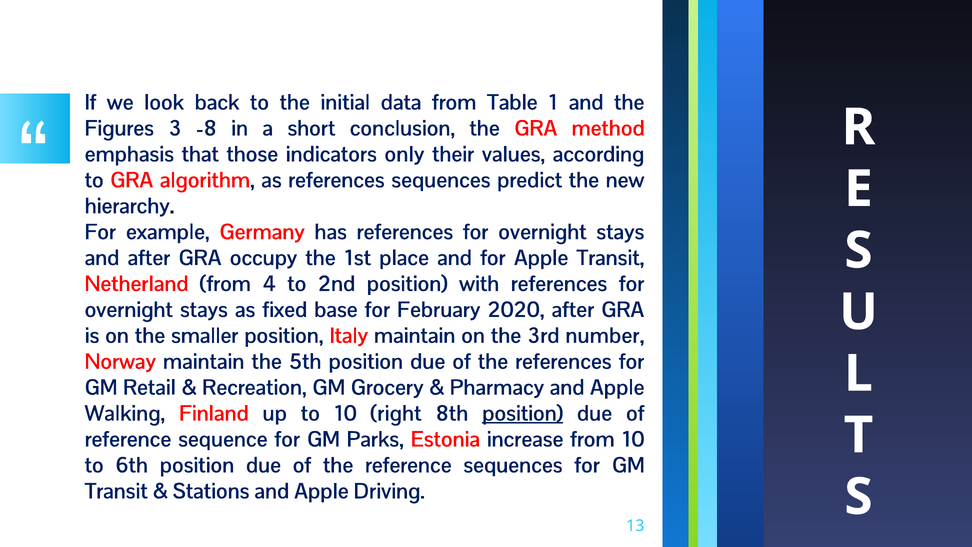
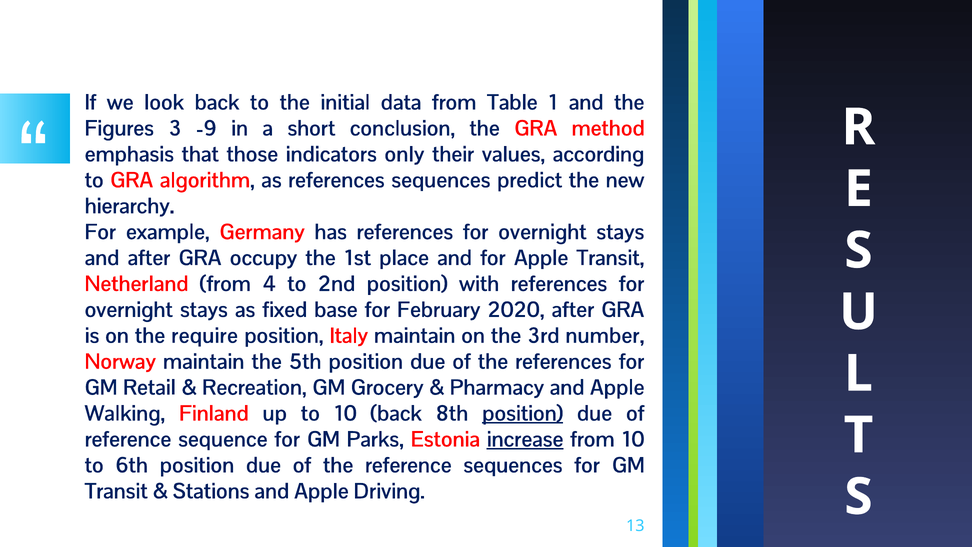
-8: -8 -> -9 (206, 128)
smaller: smaller -> require (205, 336)
10 right: right -> back (396, 413)
increase underline: none -> present (525, 439)
